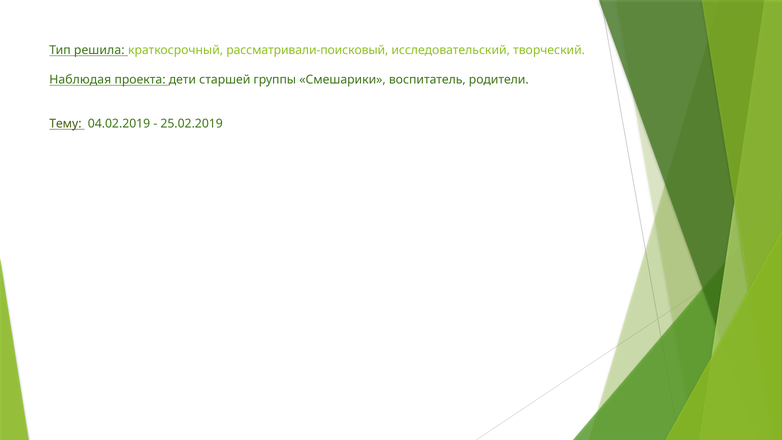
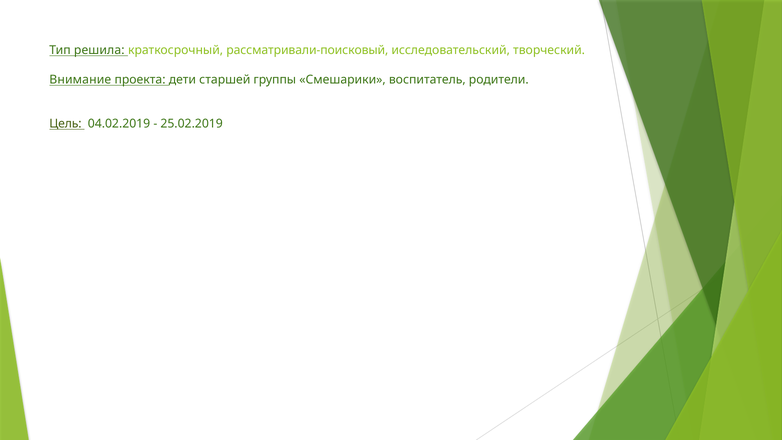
Наблюдая: Наблюдая -> Внимание (80, 80)
Тему: Тему -> Цель (65, 124)
